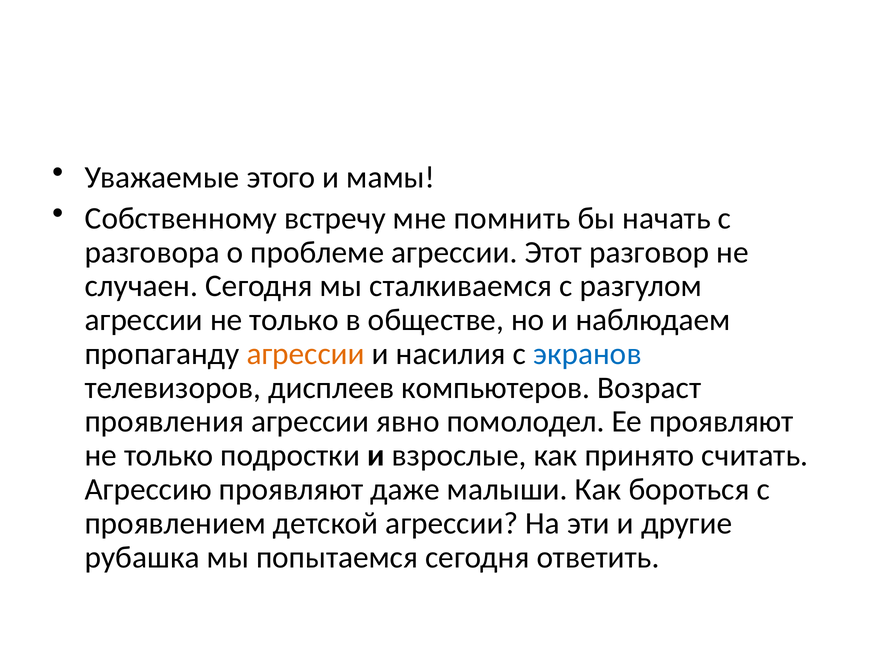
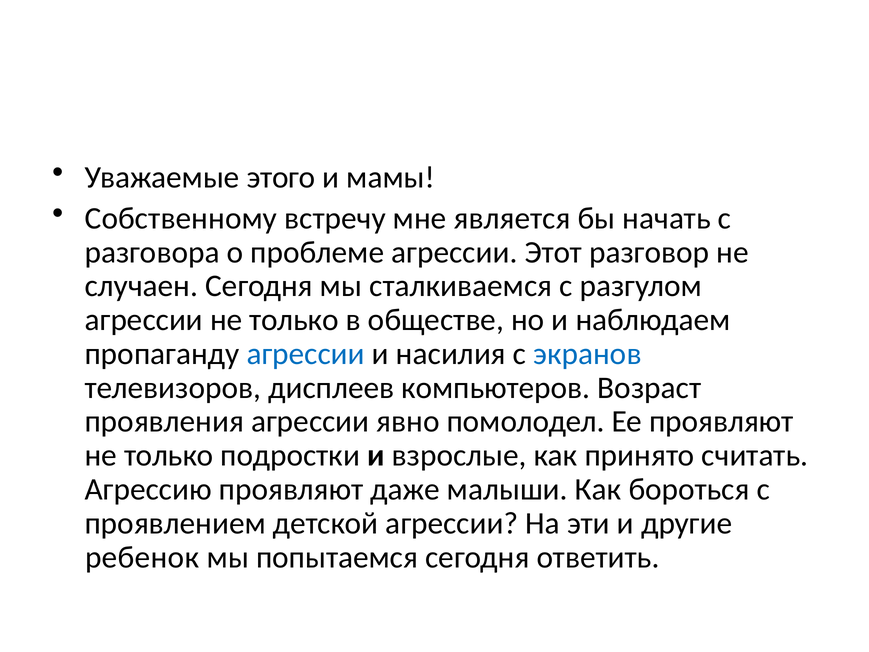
помнить: помнить -> является (512, 218)
агрессии colour: orange -> blue (306, 354)
рубашка: рубашка -> ребенок (142, 557)
